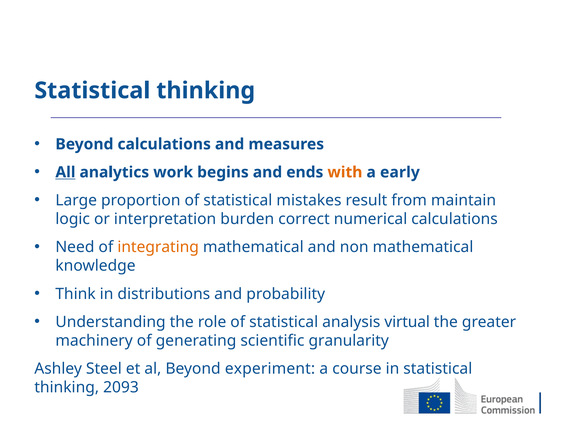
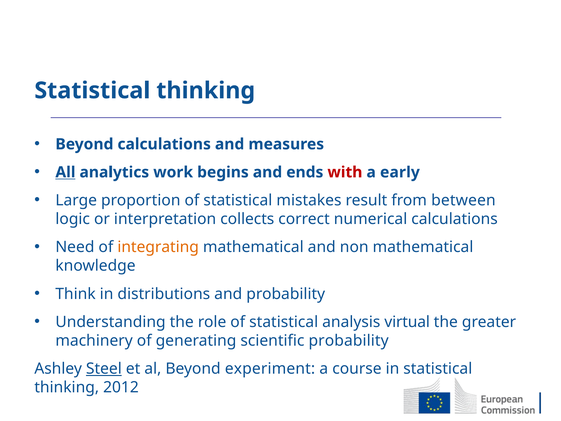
with colour: orange -> red (345, 172)
maintain: maintain -> between (463, 200)
burden: burden -> collects (247, 219)
scientific granularity: granularity -> probability (349, 340)
Steel underline: none -> present (104, 369)
2093: 2093 -> 2012 (121, 387)
